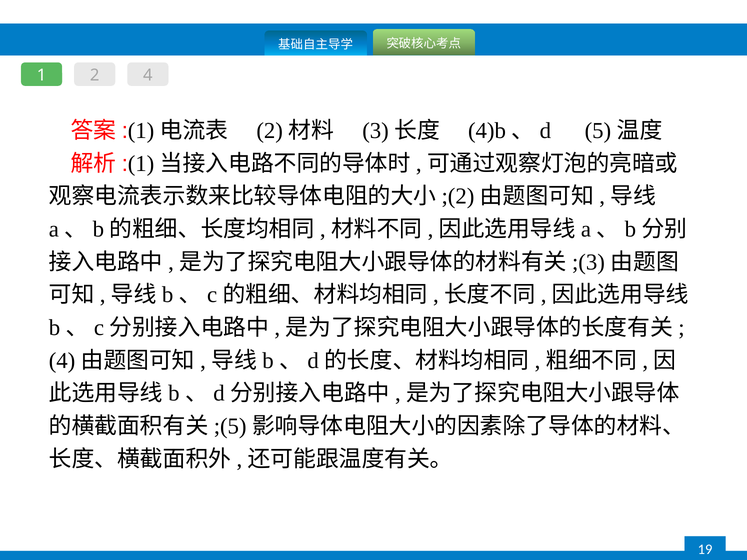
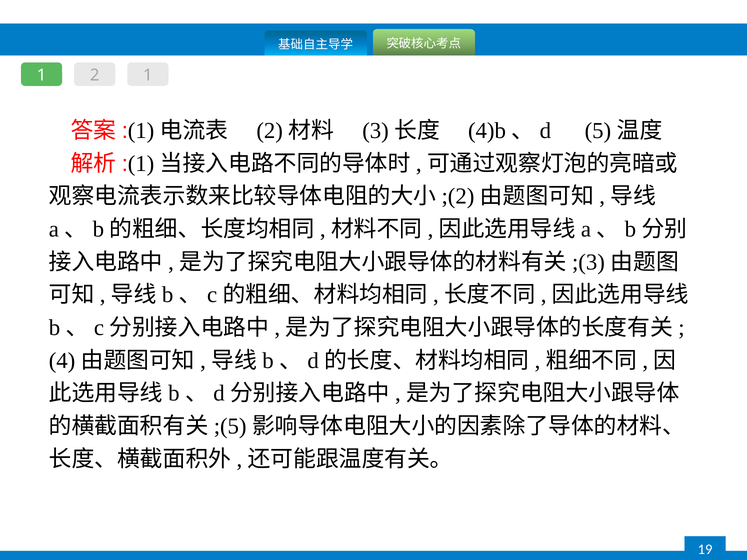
2 4: 4 -> 1 (148, 75)
